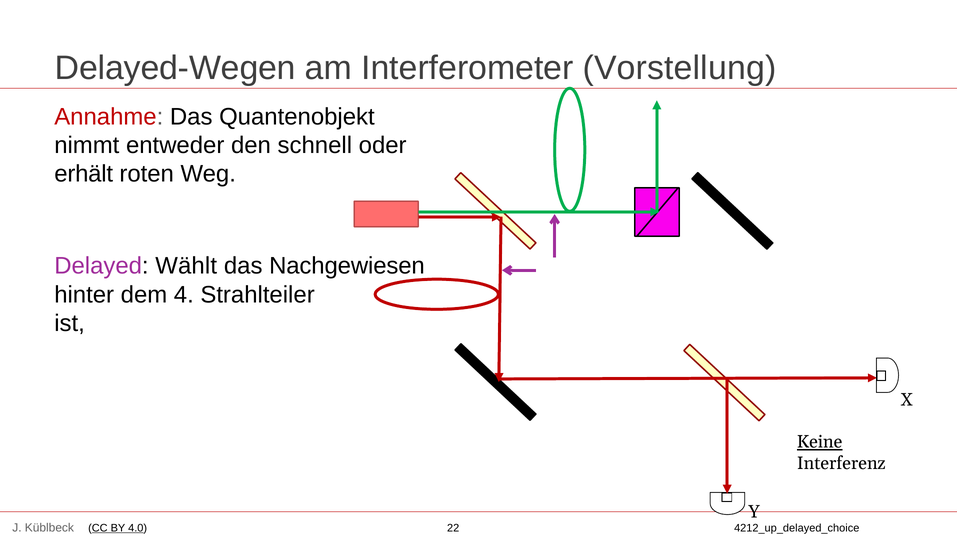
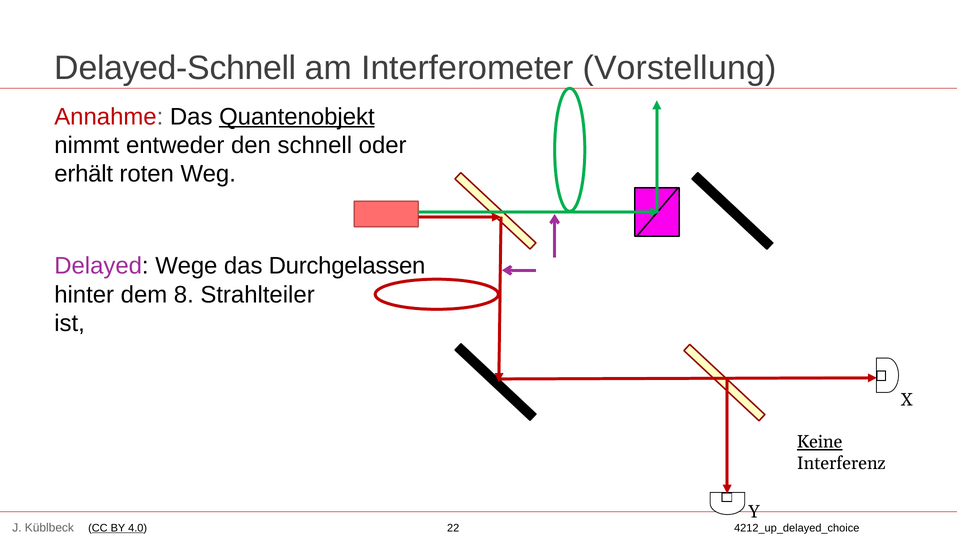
Delayed-Wegen: Delayed-Wegen -> Delayed-Schnell (175, 68)
Quantenobjekt underline: none -> present (297, 117)
Wählt: Wählt -> Wege (186, 266)
Nachgewiesen: Nachgewiesen -> Durchgelassen (347, 266)
4: 4 -> 8 (184, 295)
